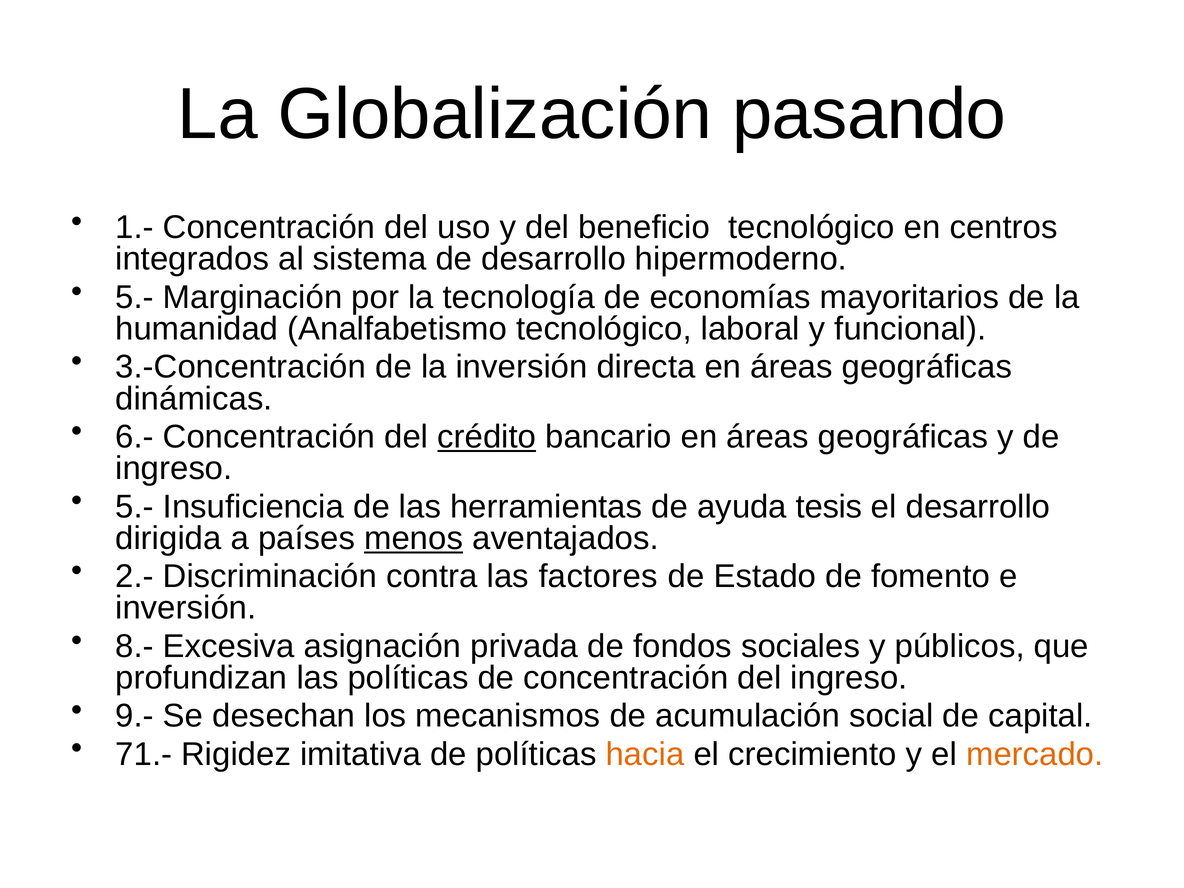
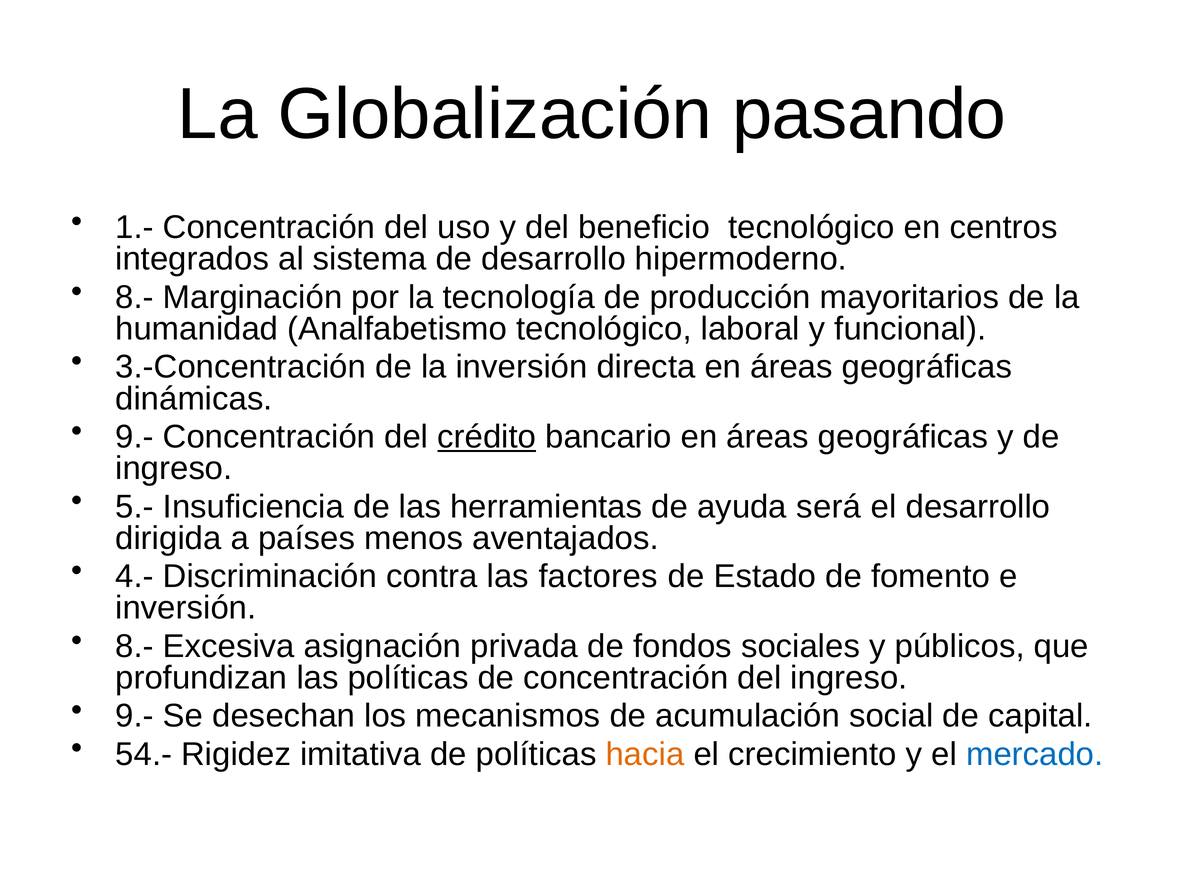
5.-: 5.- -> 8.- (135, 297)
economías: economías -> producción (730, 297)
6.-: 6.- -> 9.- (135, 437)
tesis: tesis -> será (829, 507)
menos underline: present -> none (414, 538)
2.-: 2.- -> 4.- (135, 576)
71.-: 71.- -> 54.- (144, 754)
mercado colour: orange -> blue (1035, 754)
